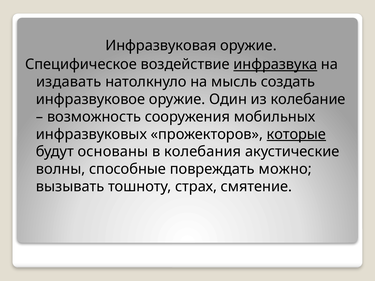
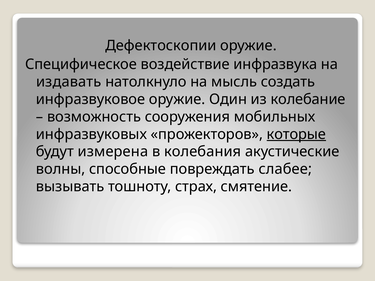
Инфразвуковая: Инфразвуковая -> Дефектоскопии (161, 46)
инфразвука underline: present -> none (275, 64)
основаны: основаны -> измерена (113, 152)
можно: можно -> слабее (285, 169)
